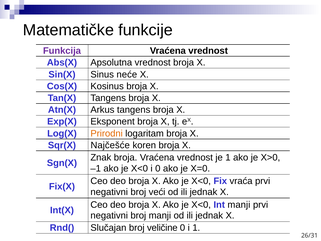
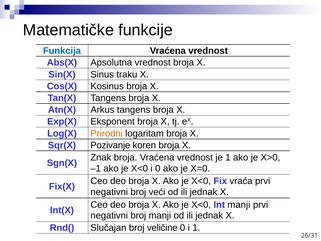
Funkcija colour: purple -> blue (62, 51)
neće: neće -> traku (127, 74)
Najčešće: Najčešće -> Pozivanje (110, 145)
